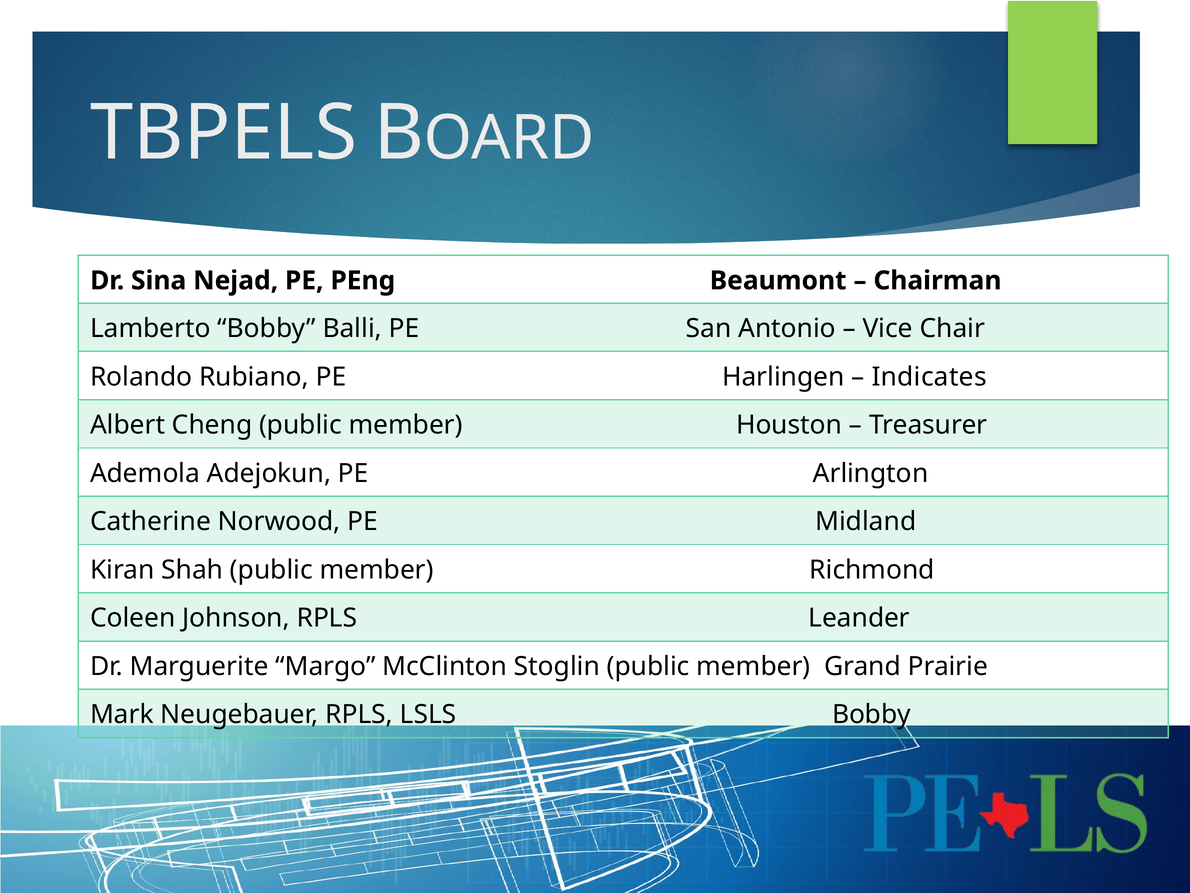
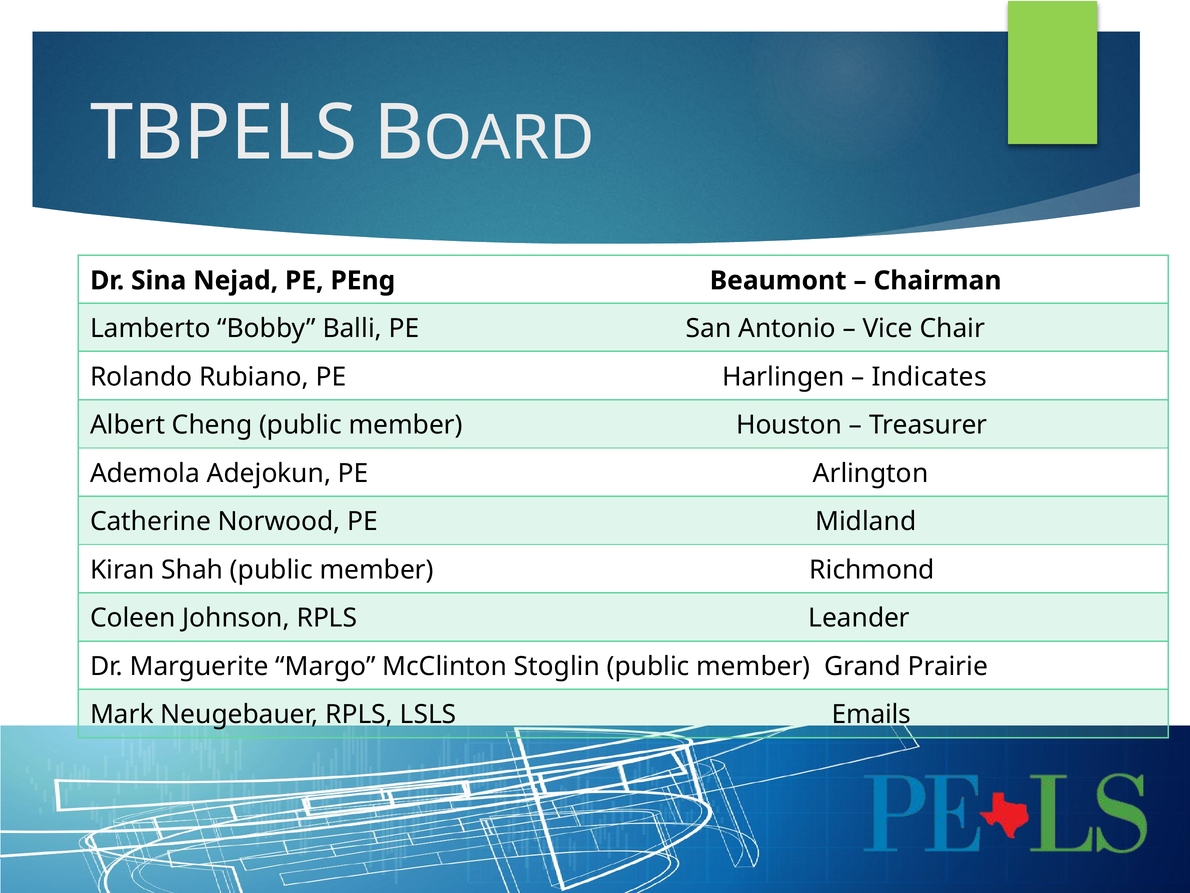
LSLS Bobby: Bobby -> Emails (871, 714)
